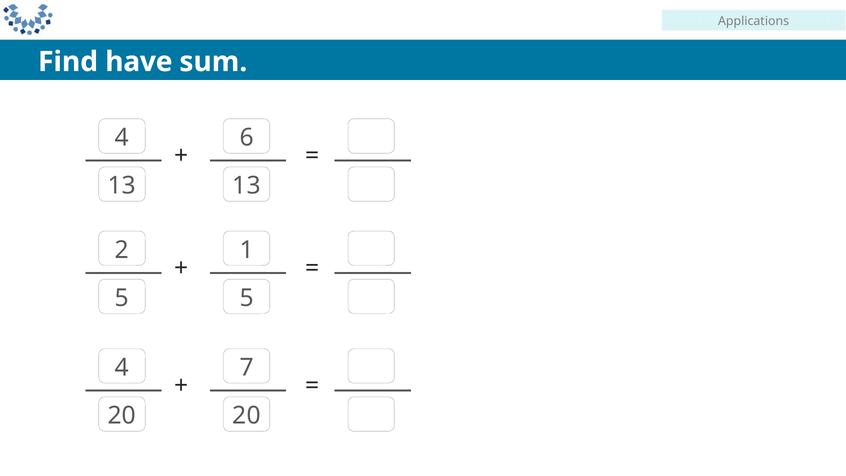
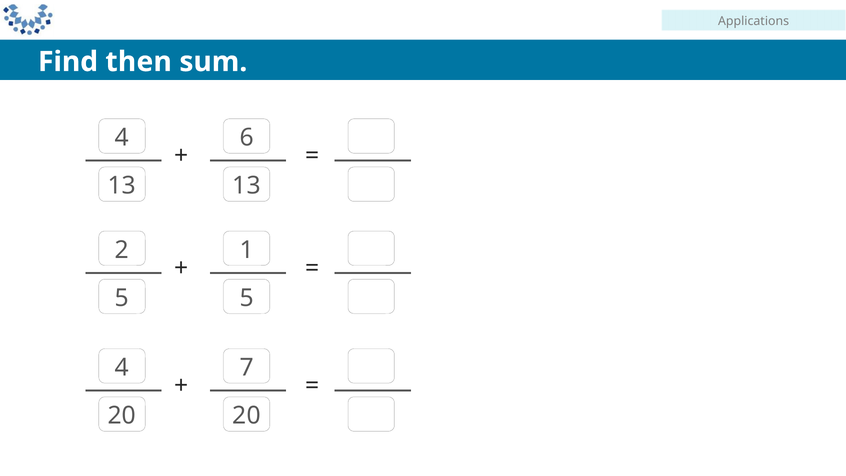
have: have -> then (139, 62)
